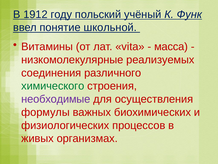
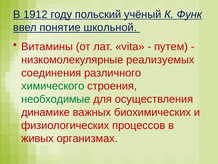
масса: масса -> путем (171, 47)
необходимые colour: purple -> green (56, 99)
формулы: формулы -> динамике (46, 112)
